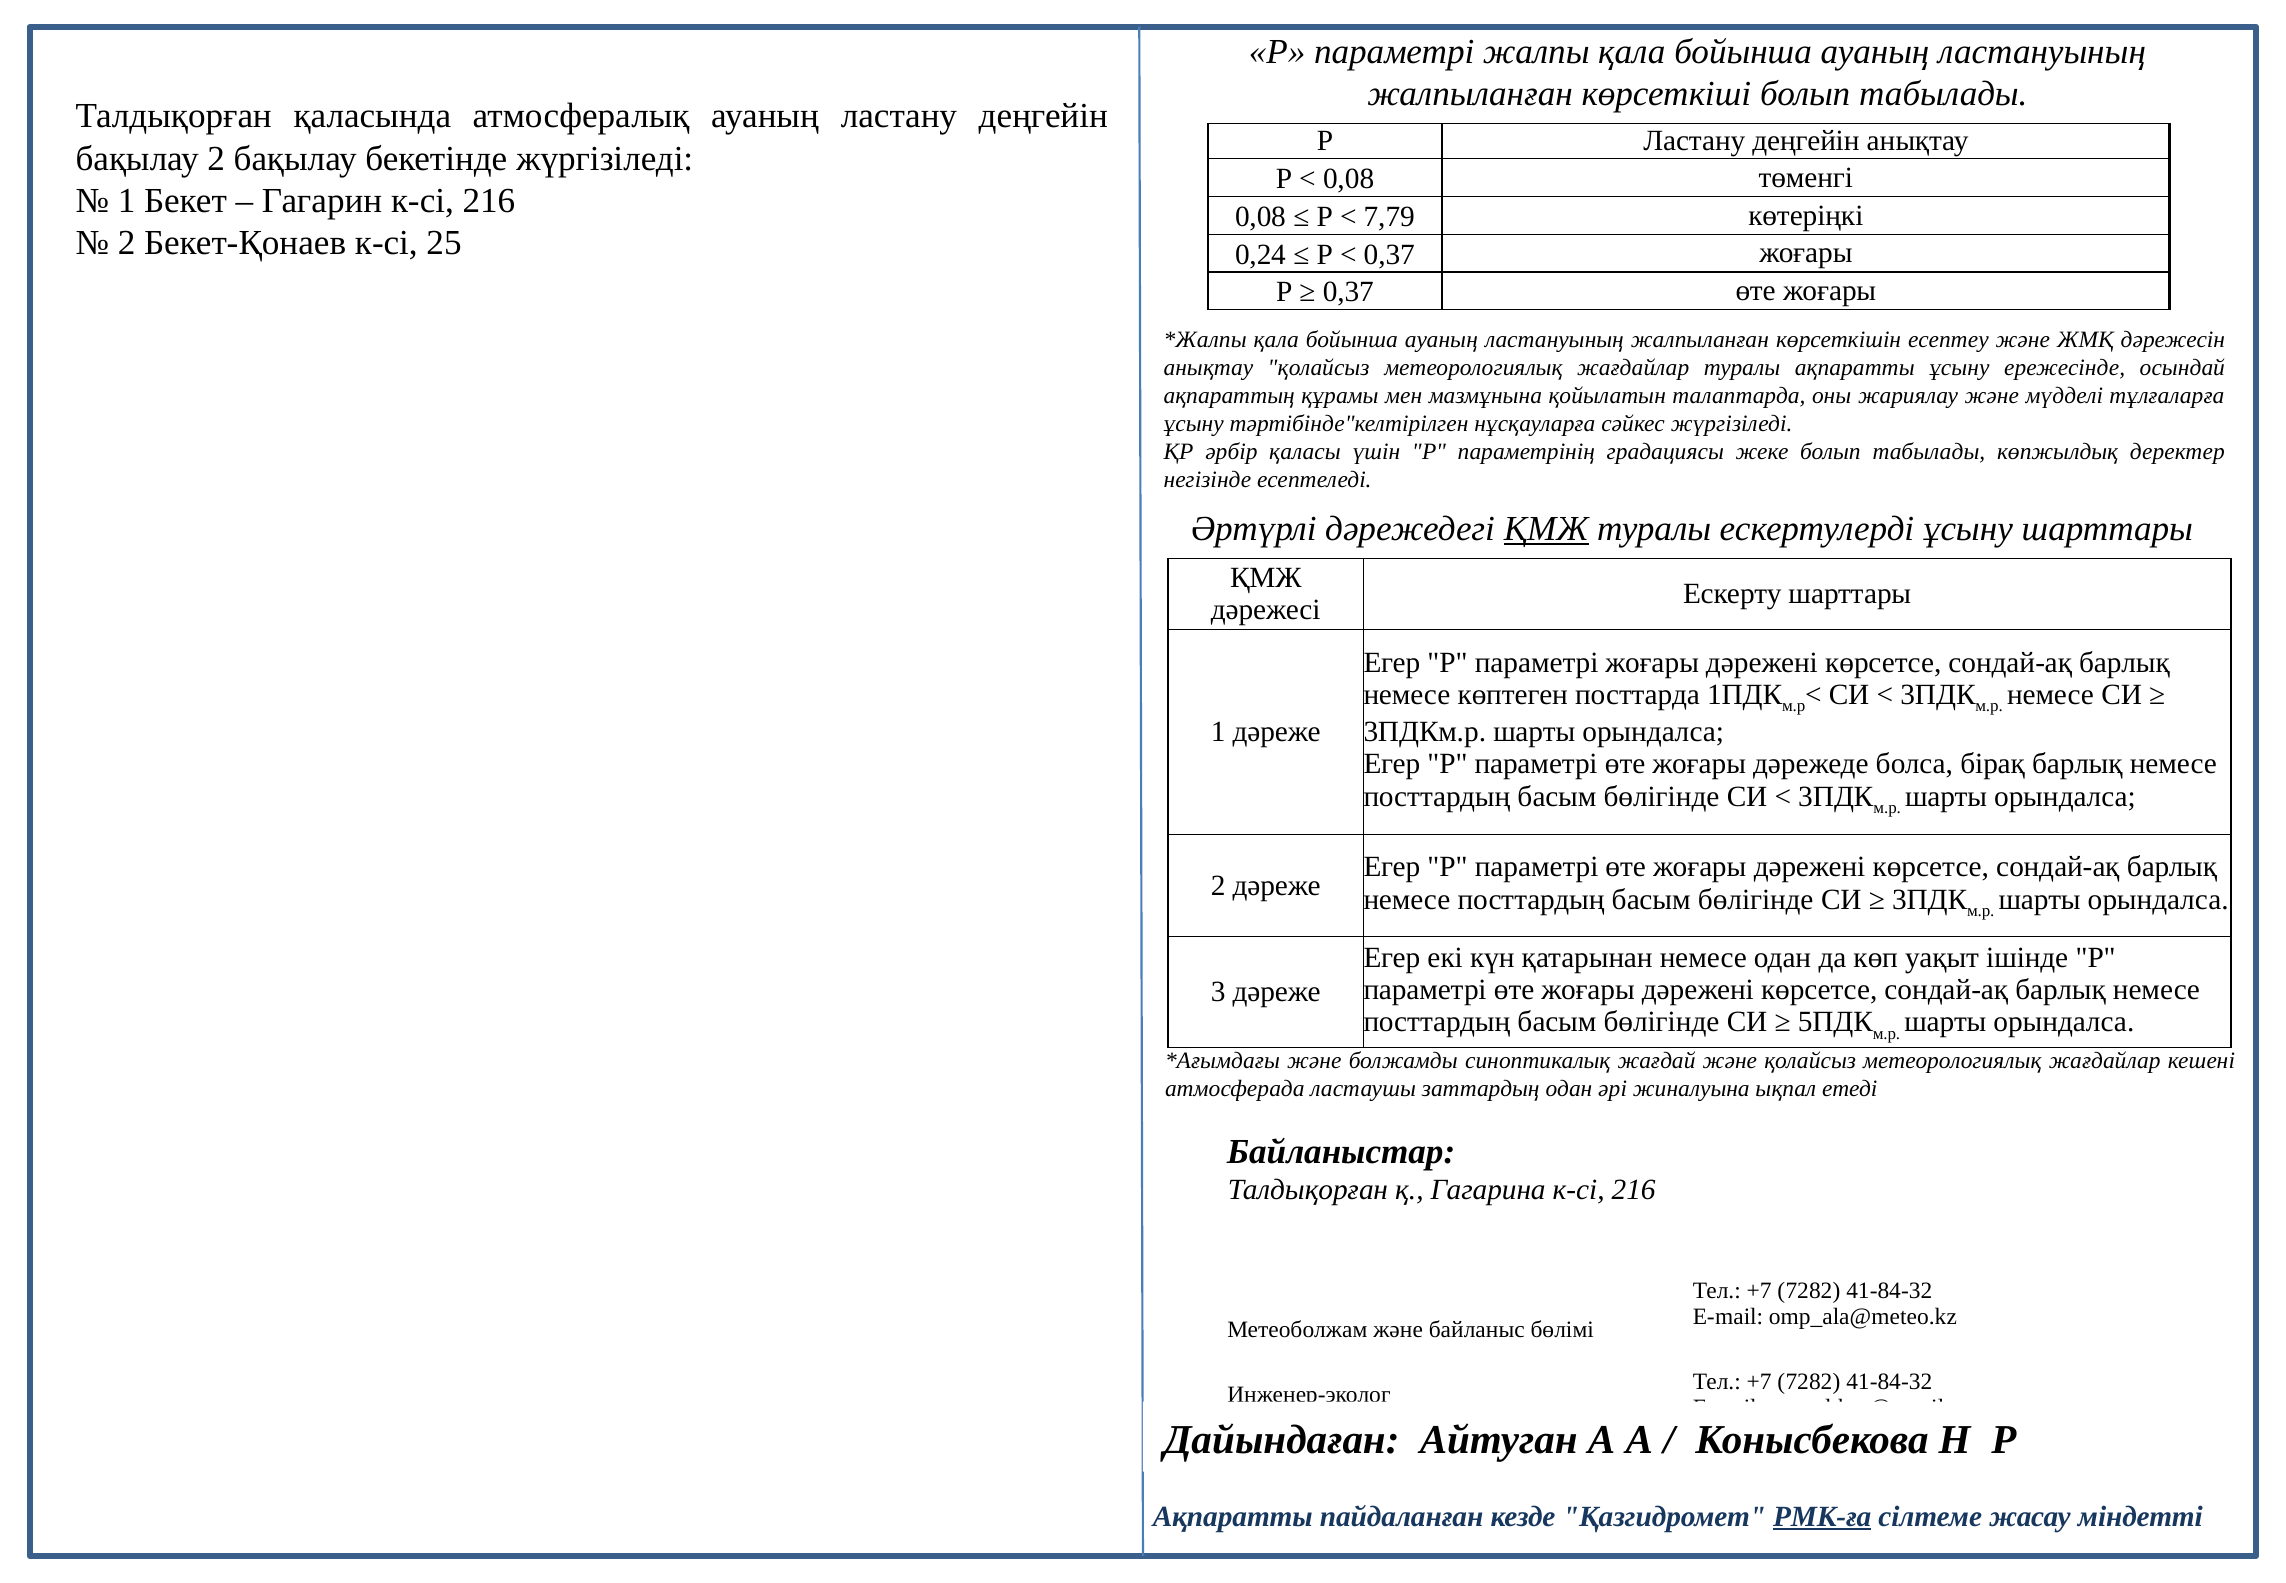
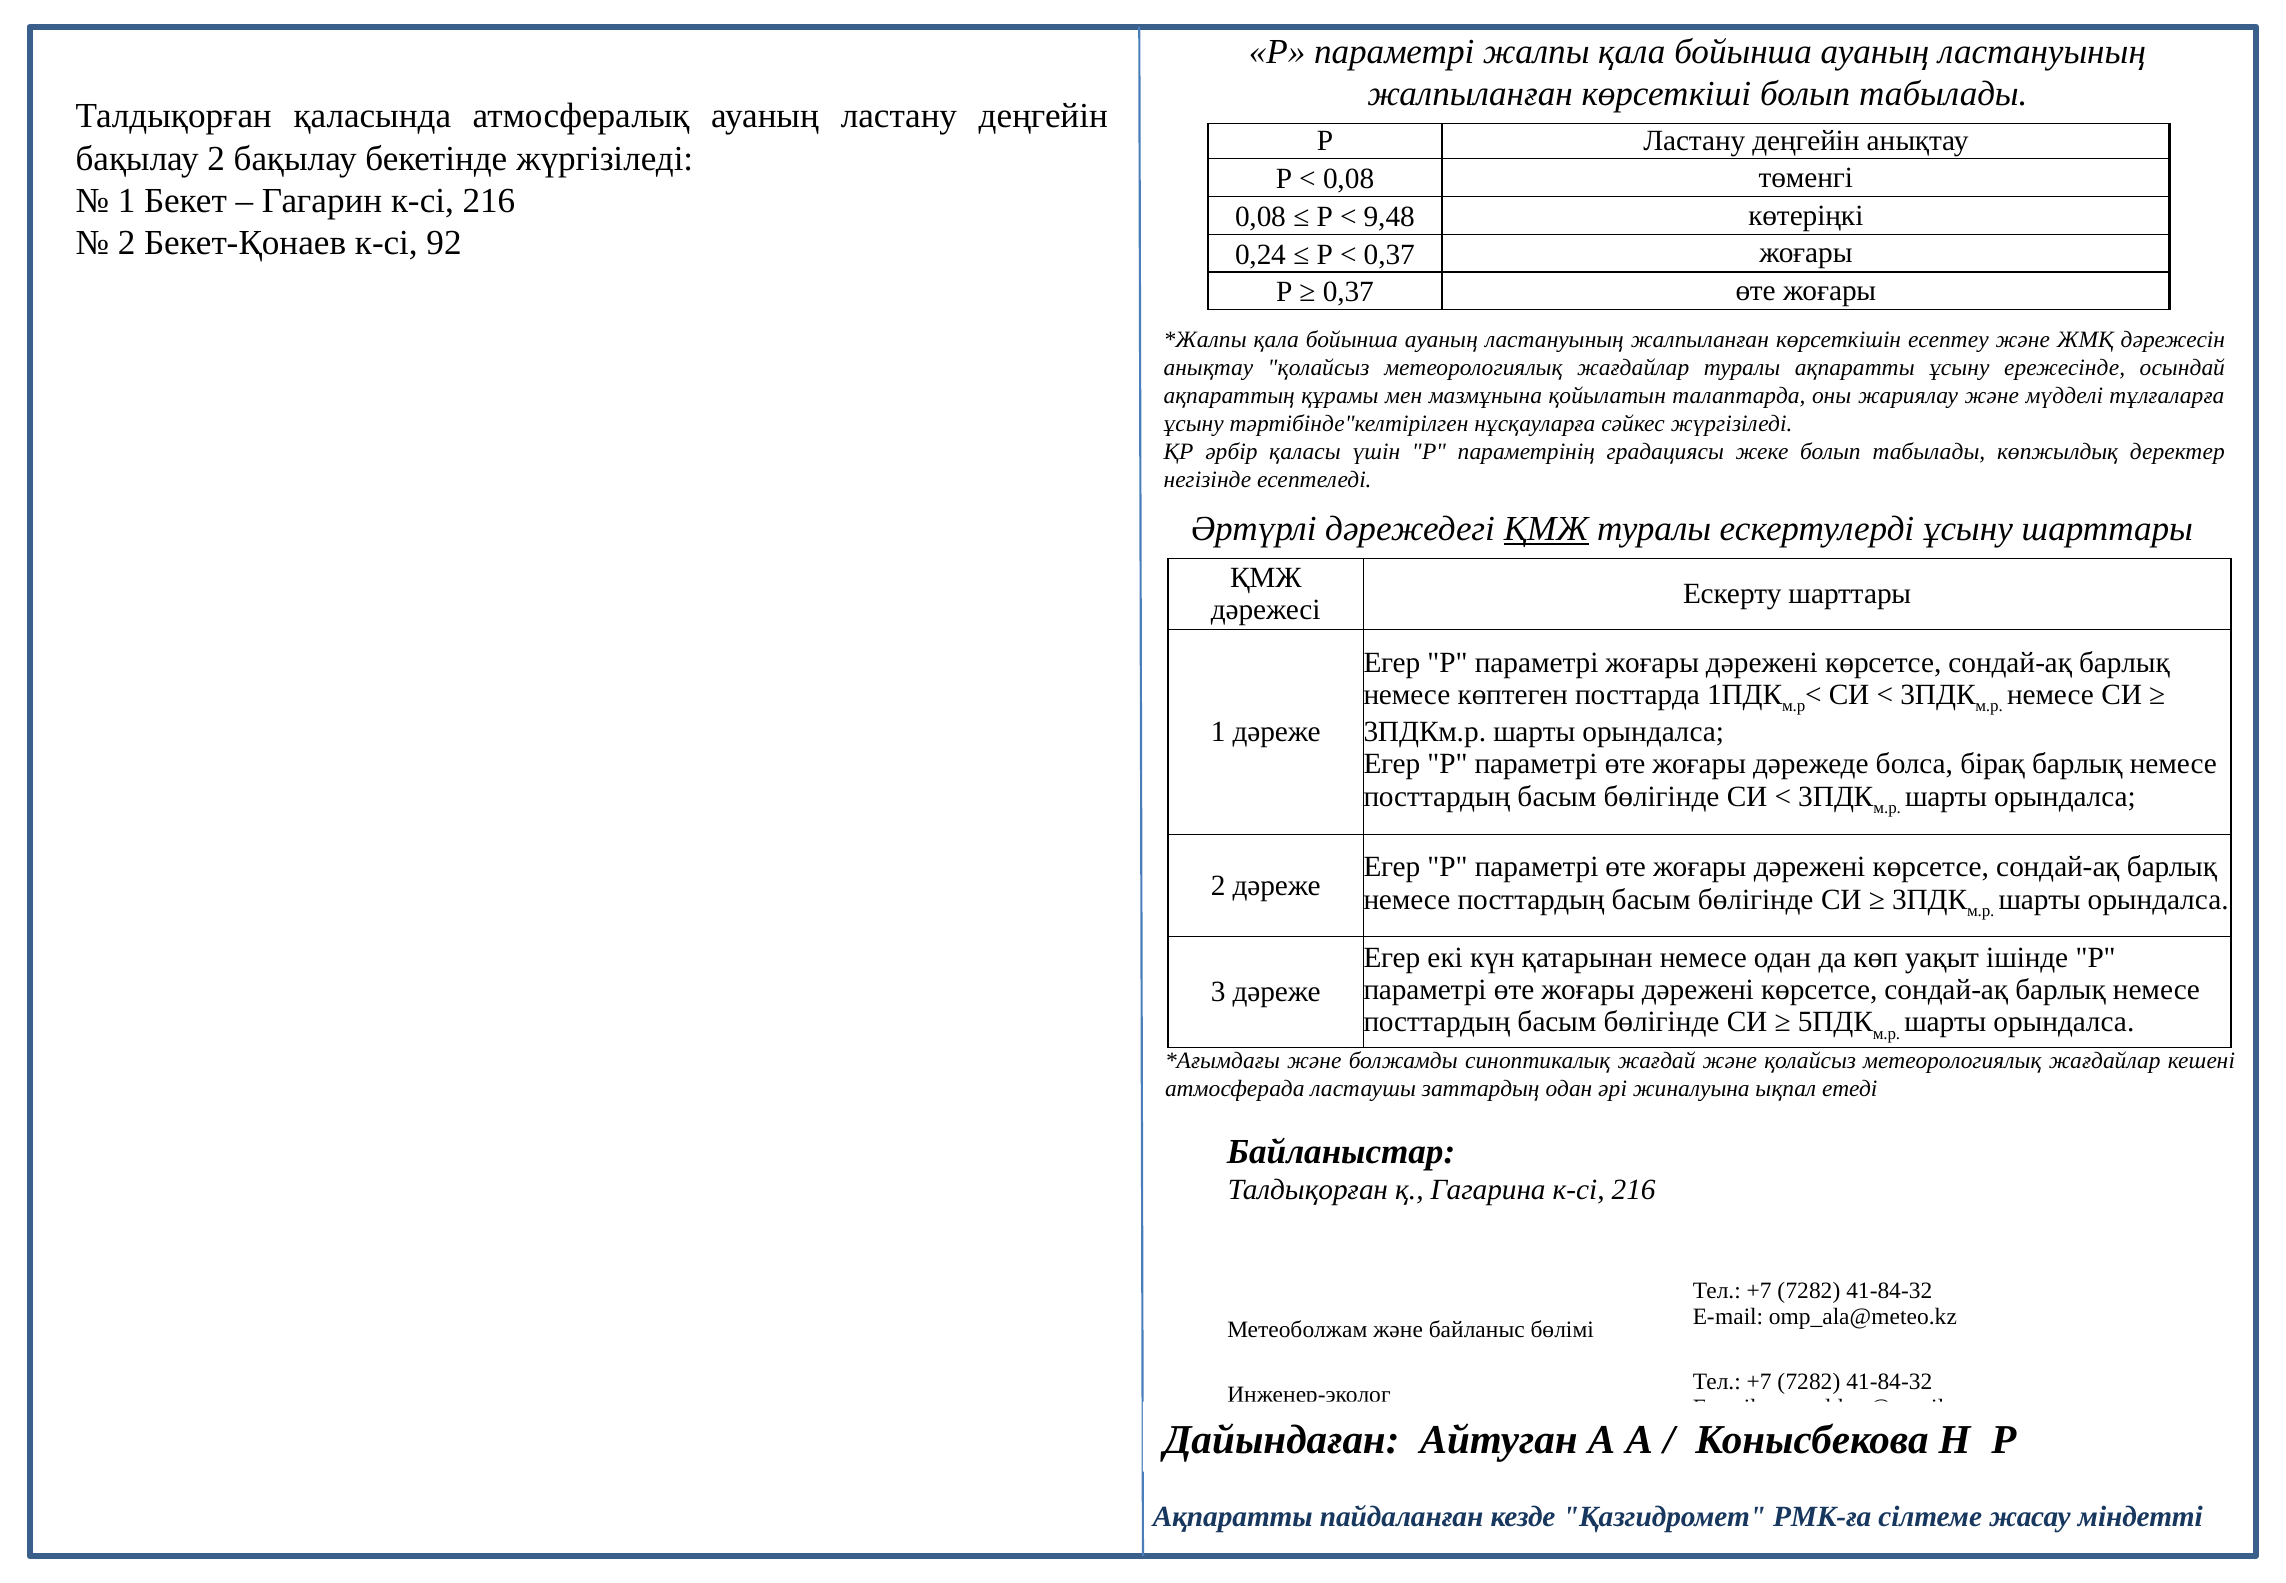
7,79: 7,79 -> 9,48 (1389, 217)
25: 25 -> 92 (444, 243)
РМК-ға underline: present -> none (1822, 1516)
